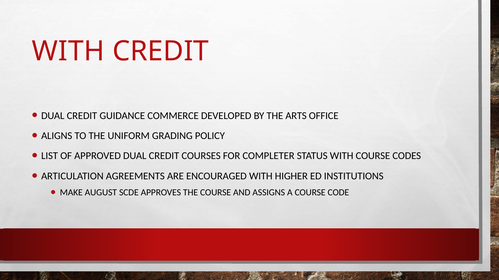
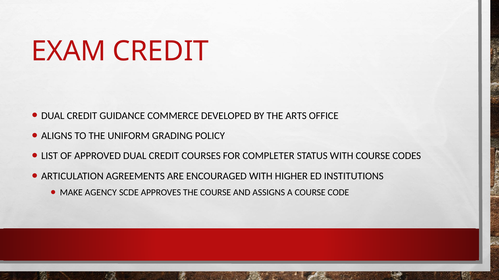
WITH: WITH -> EXAM (69, 51)
AUGUST: AUGUST -> AGENCY (101, 193)
